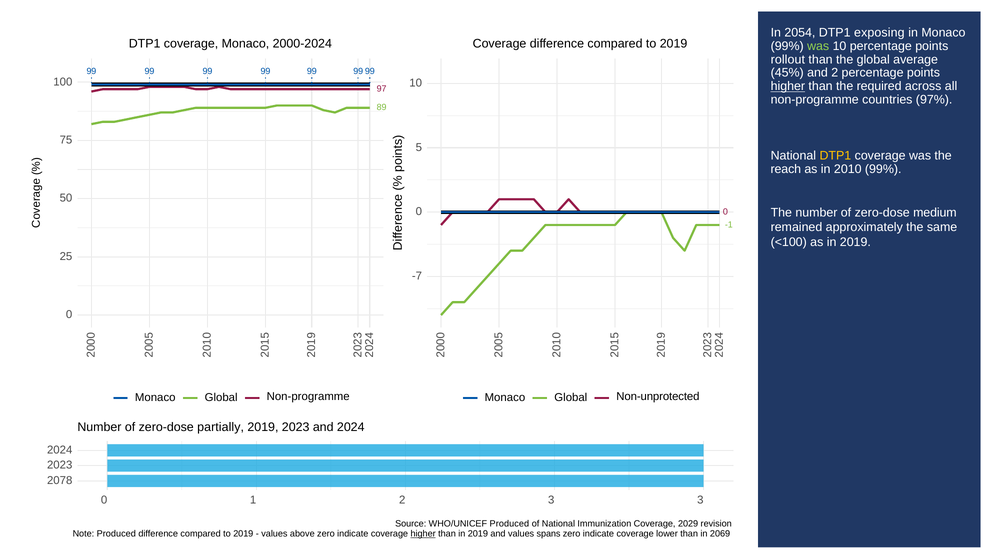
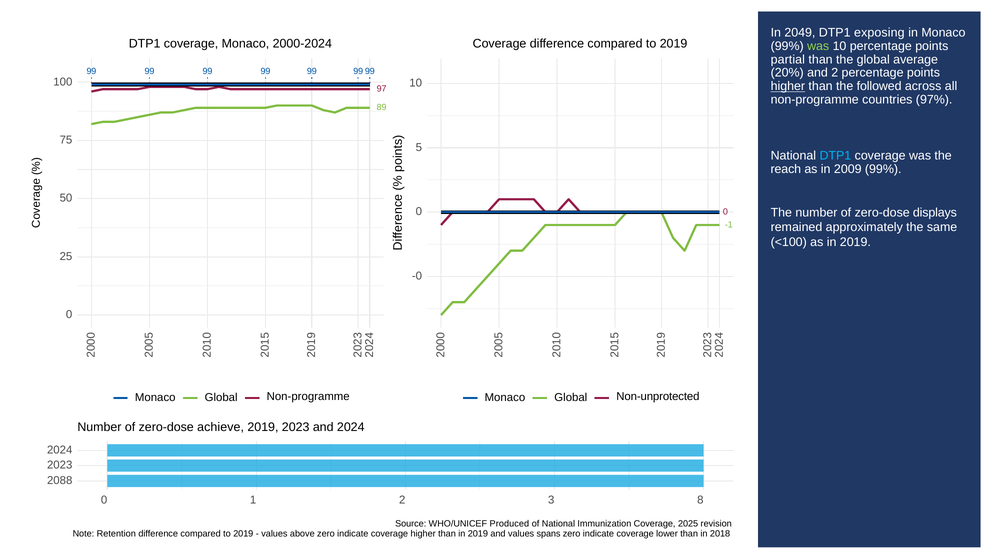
2054: 2054 -> 2049 (800, 33)
rollout: rollout -> partial (788, 59)
45%: 45% -> 20% (787, 73)
required: required -> followed (879, 86)
DTP1 colour: yellow -> light blue (835, 156)
2010: 2010 -> 2009 (848, 169)
medium: medium -> displays (935, 212)
-7: -7 -> -0 (417, 276)
partially: partially -> achieve (221, 427)
2078: 2078 -> 2088 (60, 480)
3 3: 3 -> 8 (700, 500)
2029: 2029 -> 2025 (688, 523)
Note Produced: Produced -> Retention (116, 533)
higher underline: present -> none (423, 533)
2069: 2069 -> 2018 (720, 533)
